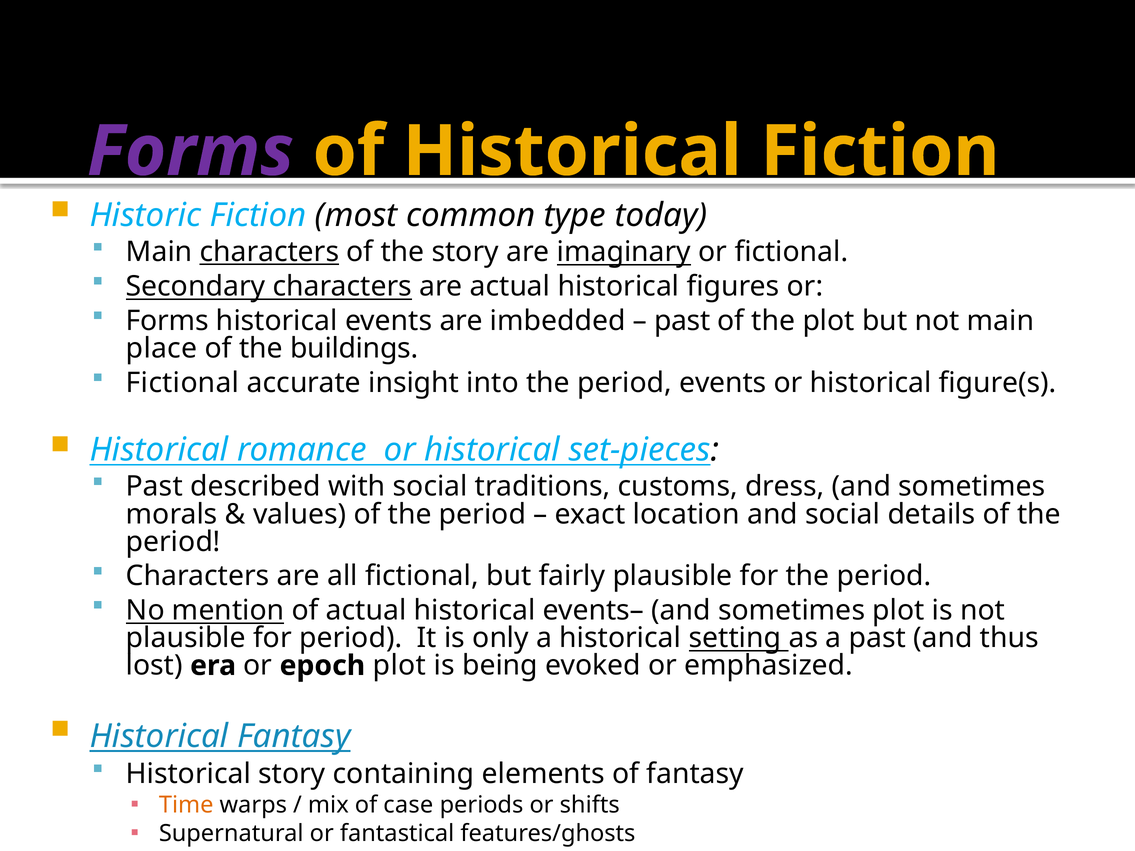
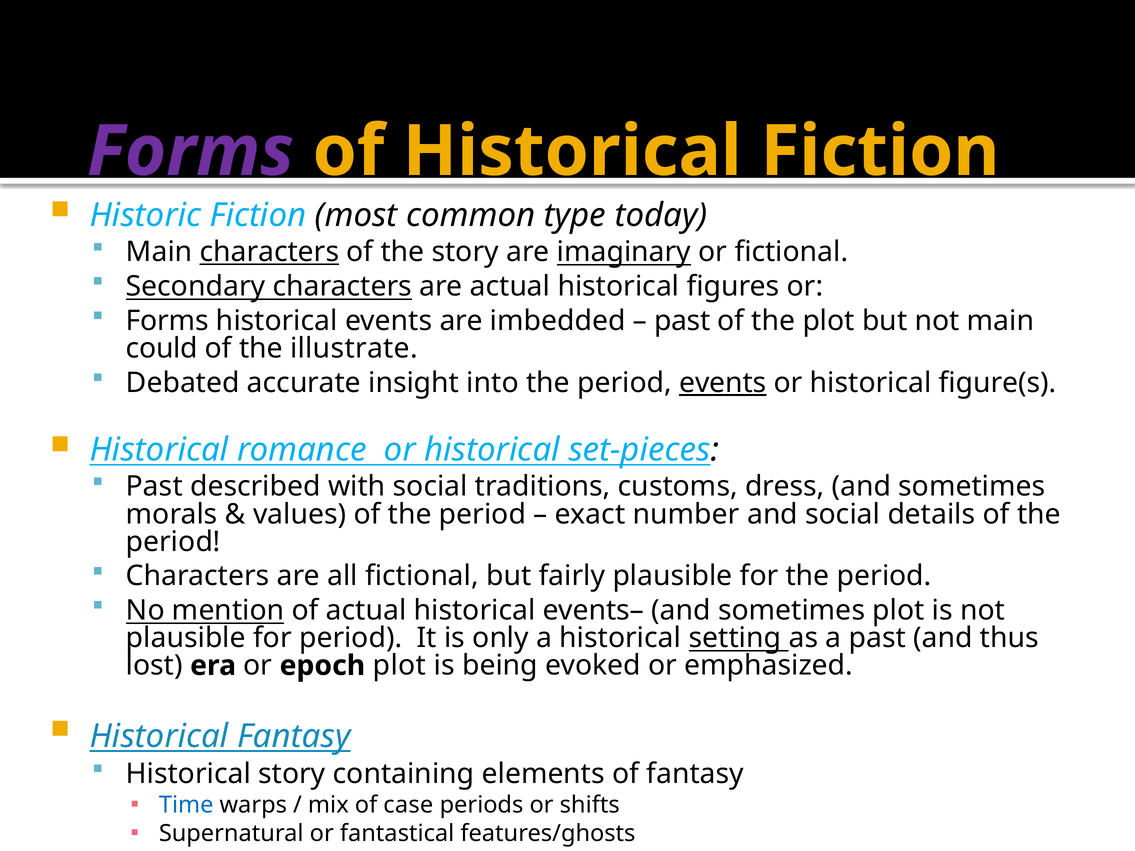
place: place -> could (162, 348)
buildings: buildings -> illustrate (354, 348)
Fictional: Fictional -> Debated (183, 383)
events underline: none -> present (723, 383)
location: location -> number (686, 514)
Time colour: orange -> blue (186, 805)
